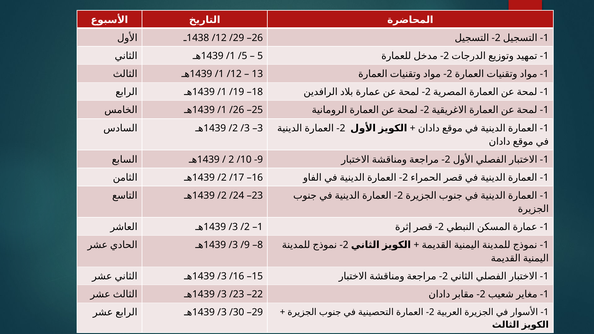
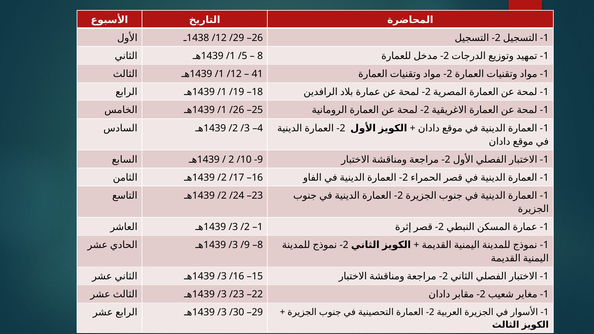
5: 5 -> 8 (260, 56)
13: 13 -> 41 (257, 74)
3: 3 -> 4 (260, 128)
